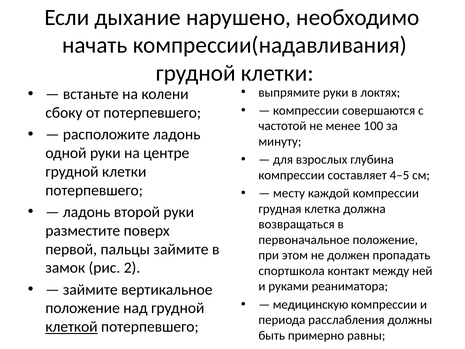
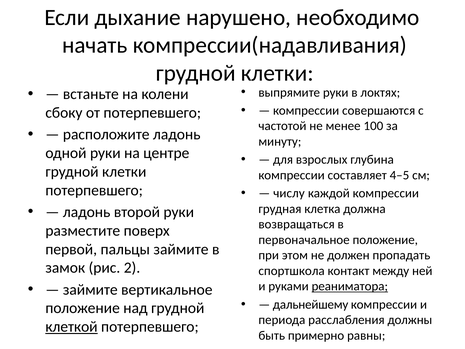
месту: месту -> числу (289, 193)
реаниматора underline: none -> present (350, 286)
медицинскую: медицинскую -> дальнейшему (311, 304)
